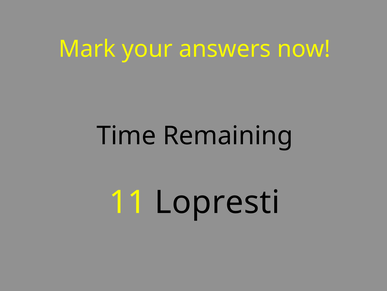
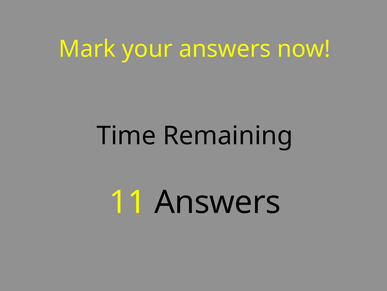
11 Lopresti: Lopresti -> Answers (218, 202)
